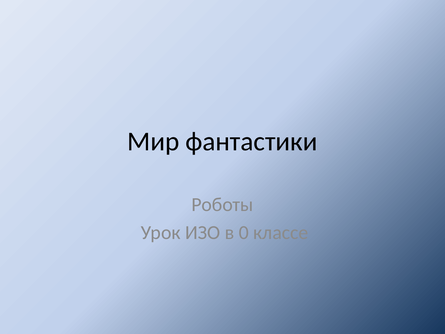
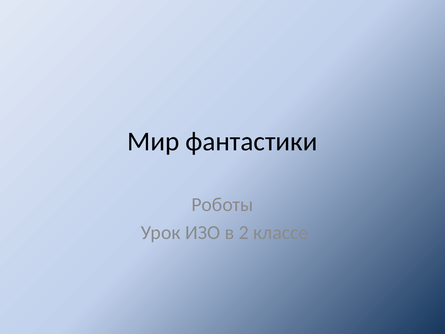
0: 0 -> 2 (244, 232)
